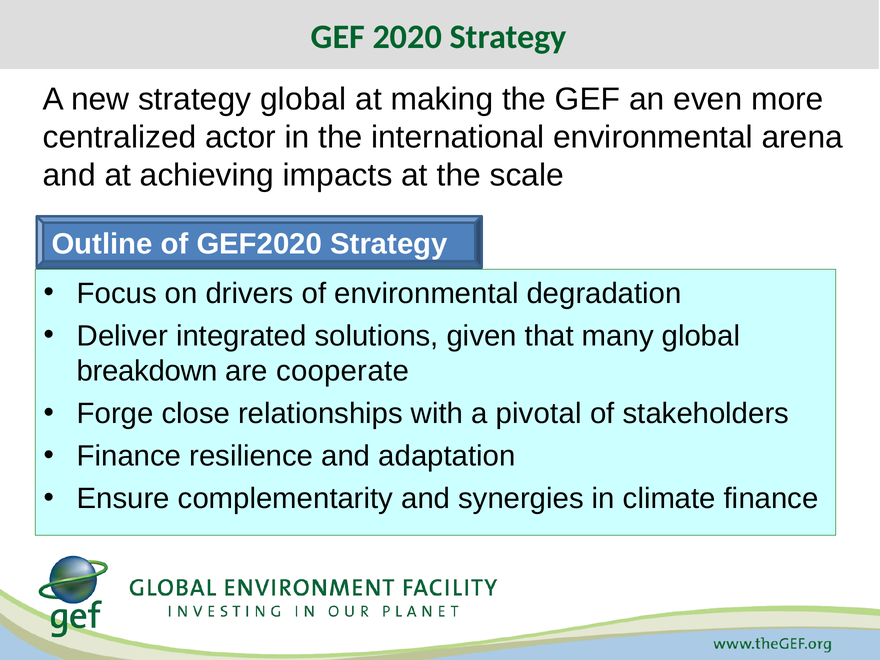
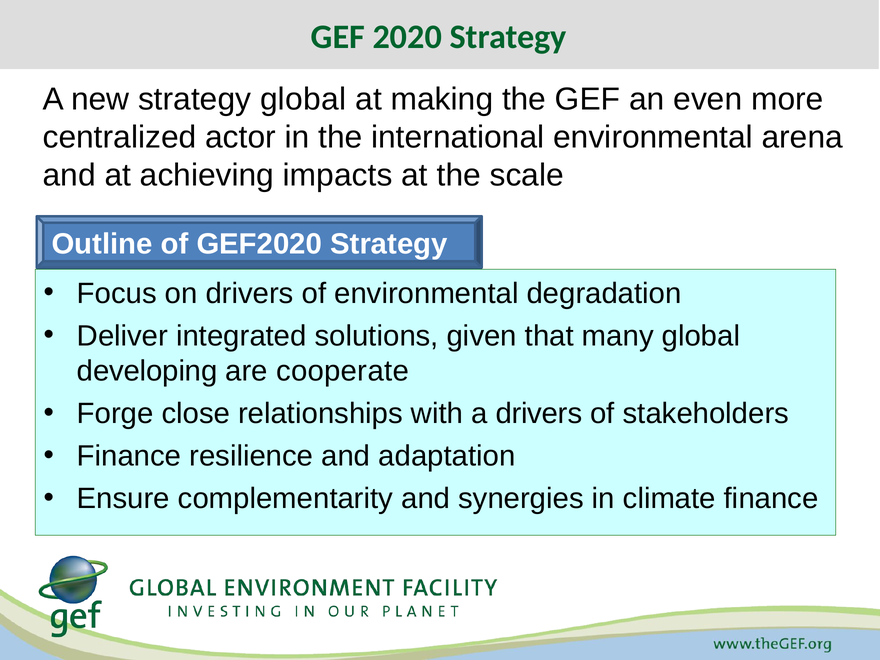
breakdown: breakdown -> developing (147, 371)
a pivotal: pivotal -> drivers (539, 414)
